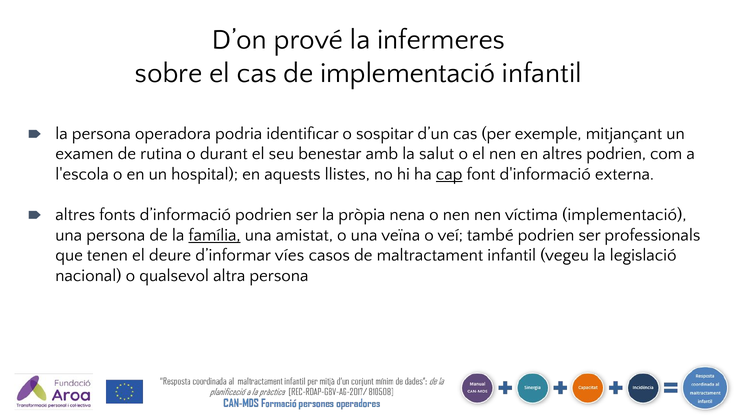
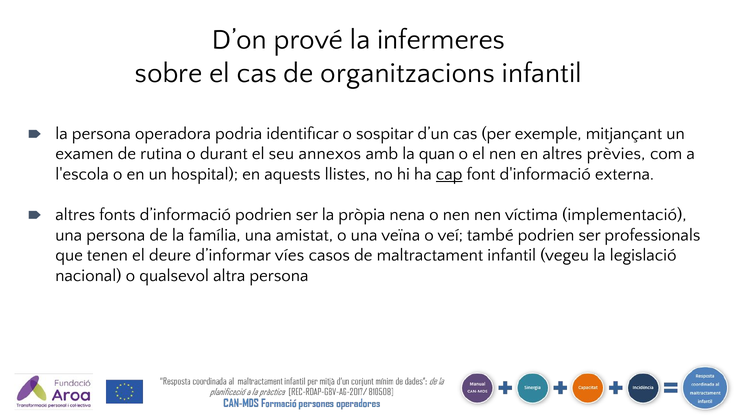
de implementació: implementació -> organitzacions (408, 73)
benestar: benestar -> annexos (330, 154)
salut: salut -> quan (437, 154)
altres podrien: podrien -> prèvies (616, 154)
família underline: present -> none (215, 235)
